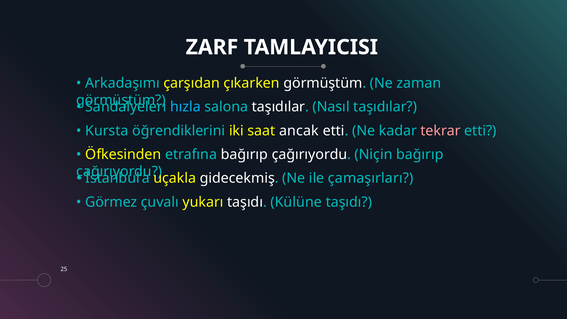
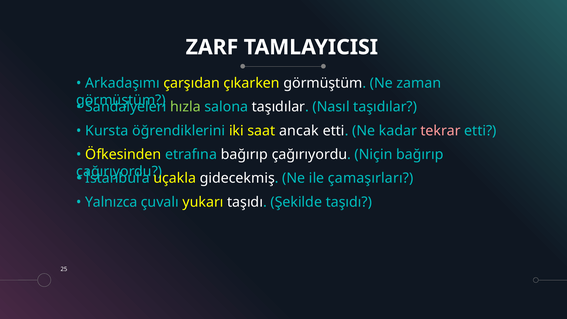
hızla colour: light blue -> light green (185, 107)
Görmez: Görmez -> Yalnızca (111, 202)
Külüne: Külüne -> Şekilde (296, 202)
